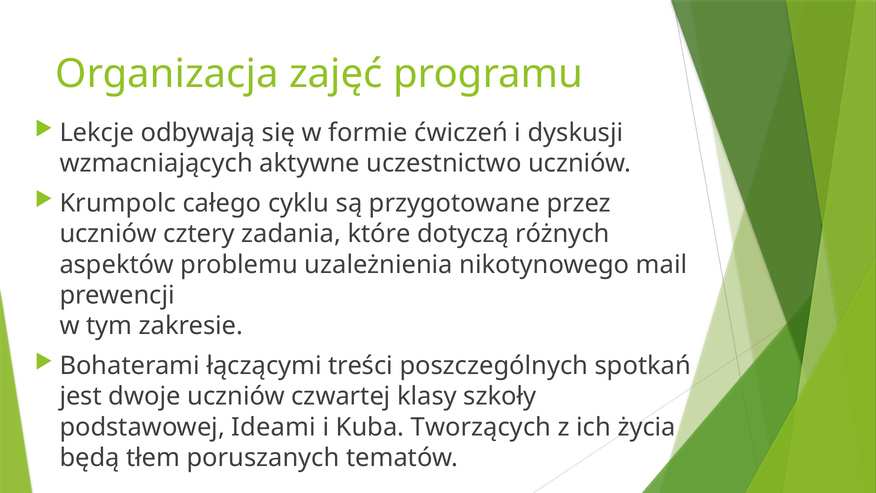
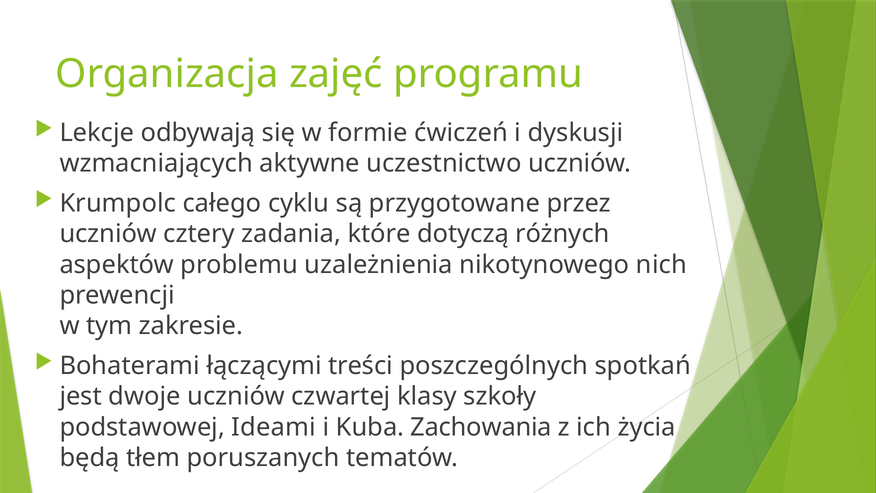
mail: mail -> nich (662, 264)
Tworzących: Tworzących -> Zachowania (481, 427)
